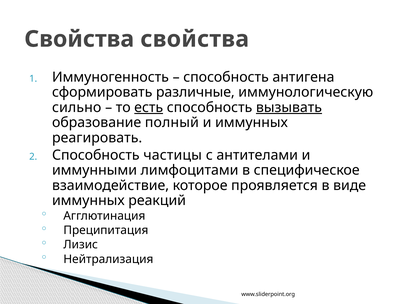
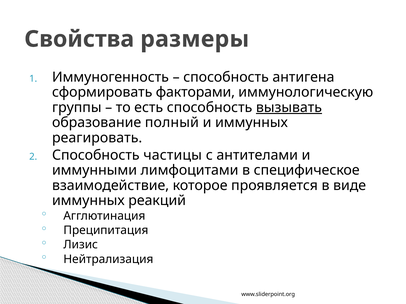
Свойства свойства: свойства -> размеры (195, 39)
различные: различные -> факторами (195, 92)
сильно: сильно -> группы (77, 108)
есть underline: present -> none (149, 108)
